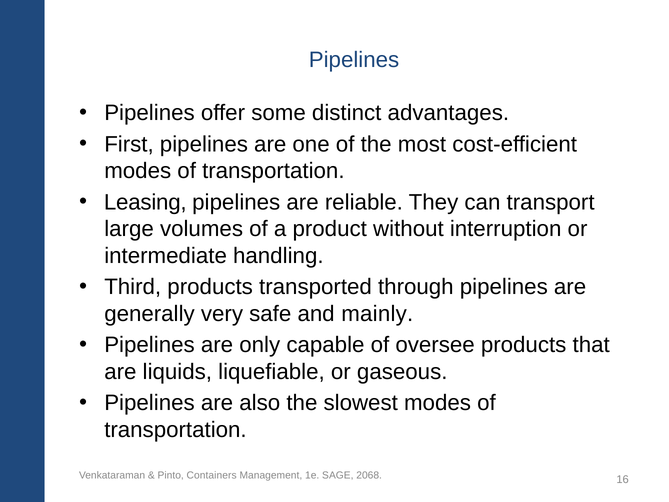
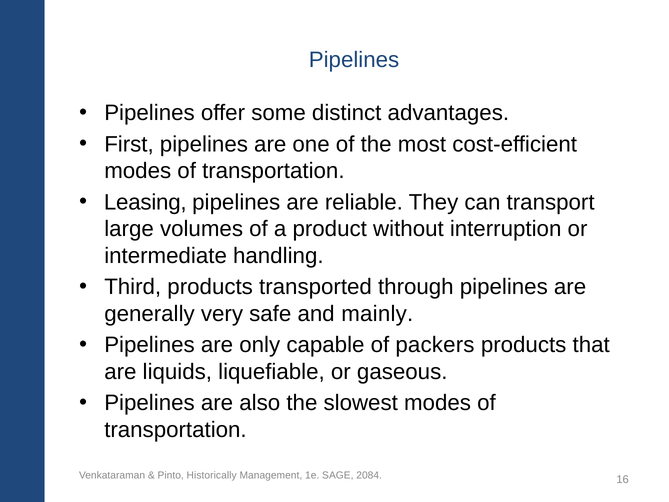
oversee: oversee -> packers (435, 345)
Containers: Containers -> Historically (212, 475)
2068: 2068 -> 2084 (369, 475)
